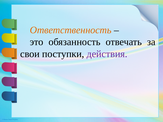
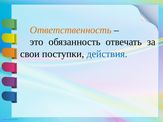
действия colour: purple -> blue (107, 54)
